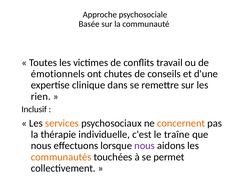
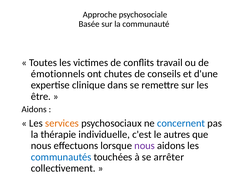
rien: rien -> être (41, 96)
Inclusif: Inclusif -> Aidons (34, 109)
concernent colour: orange -> blue (181, 123)
traîne: traîne -> autres (177, 134)
communautés colour: orange -> blue (61, 157)
permet: permet -> arrêter (169, 157)
